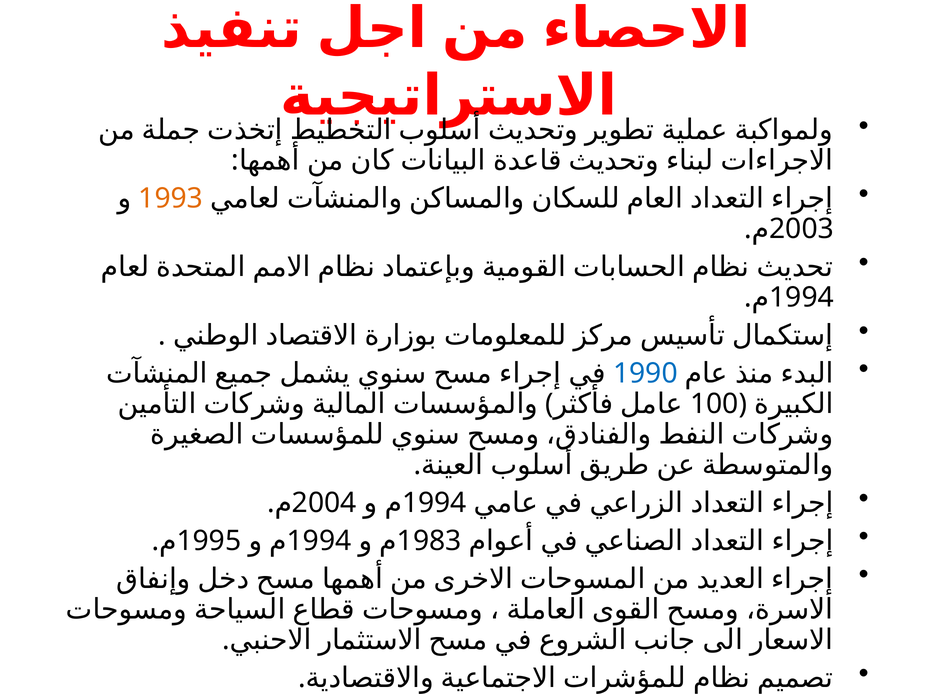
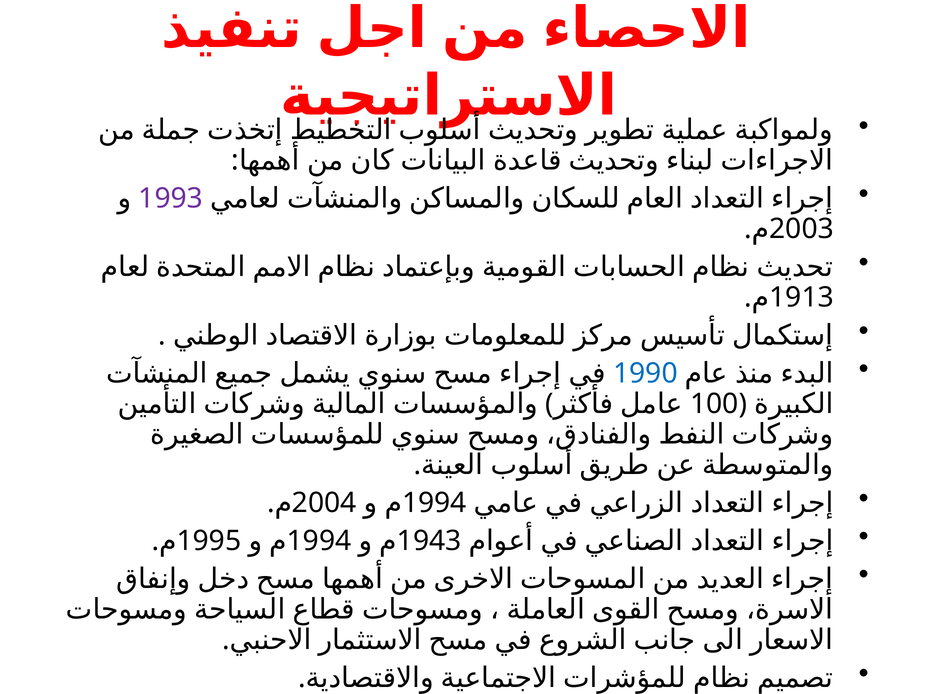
1993 colour: orange -> purple (171, 198)
1994: 1994 -> 1913 (802, 297)
1983: 1983 -> 1943 (429, 541)
